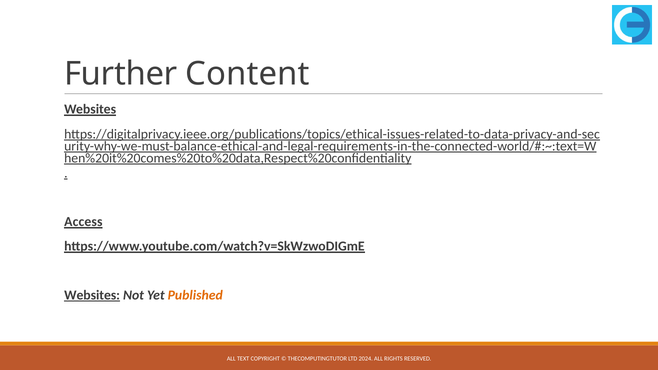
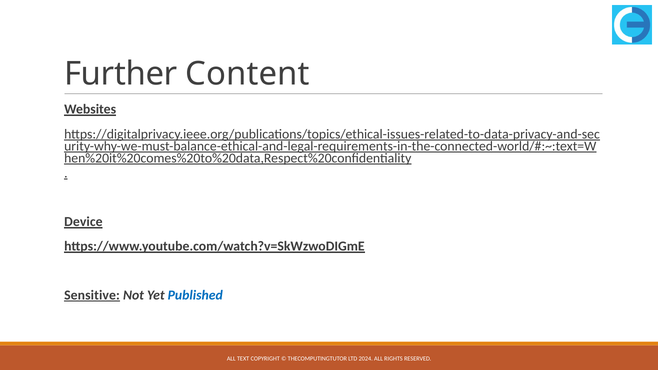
Access: Access -> Device (83, 222)
Websites: Websites -> Sensitive (92, 295)
Published colour: orange -> blue (195, 295)
